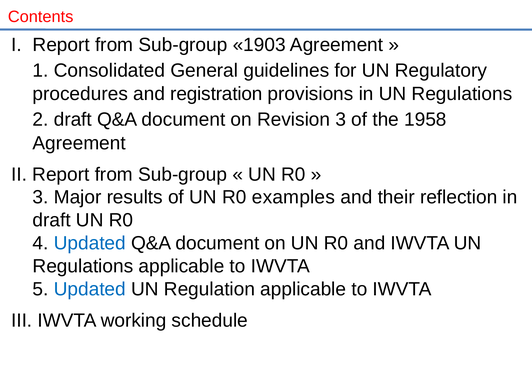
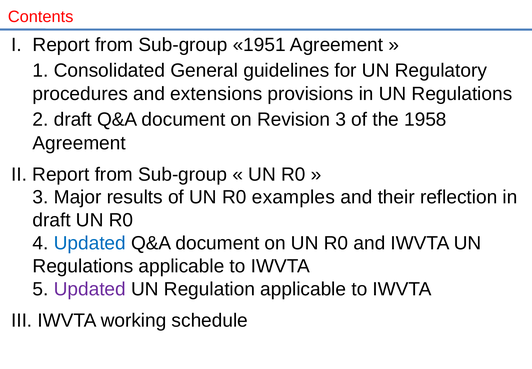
1903: 1903 -> 1951 (259, 45)
registration: registration -> extensions (216, 94)
Updated colour: blue -> purple (90, 289)
